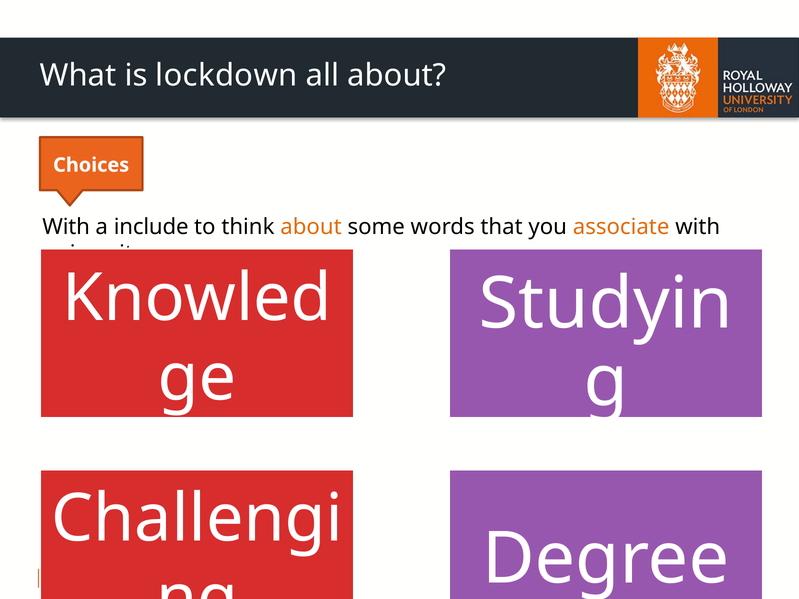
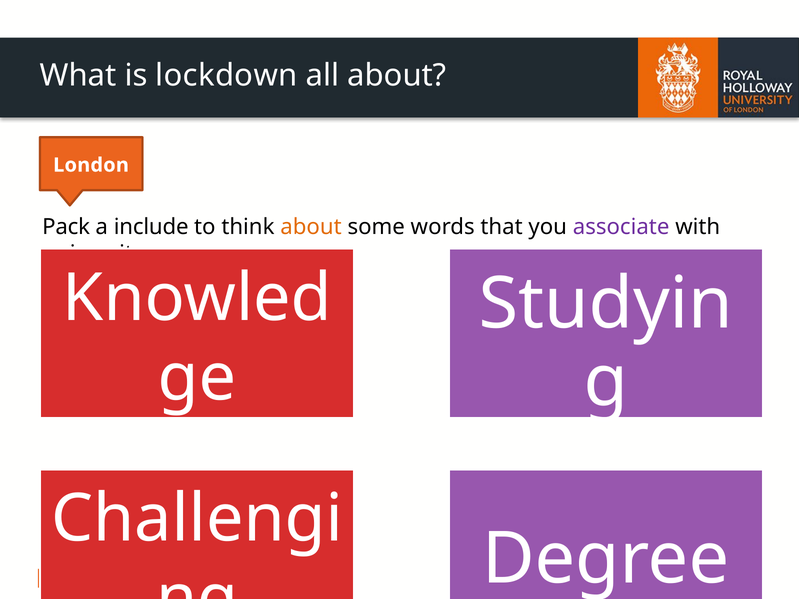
Choices: Choices -> London (91, 165)
With: With -> Pack (66, 227)
associate colour: orange -> purple (621, 227)
